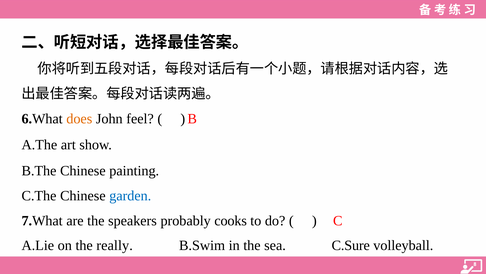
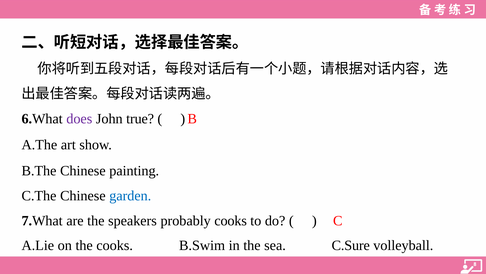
does colour: orange -> purple (79, 119)
feel: feel -> true (140, 119)
the really: really -> cooks (115, 245)
